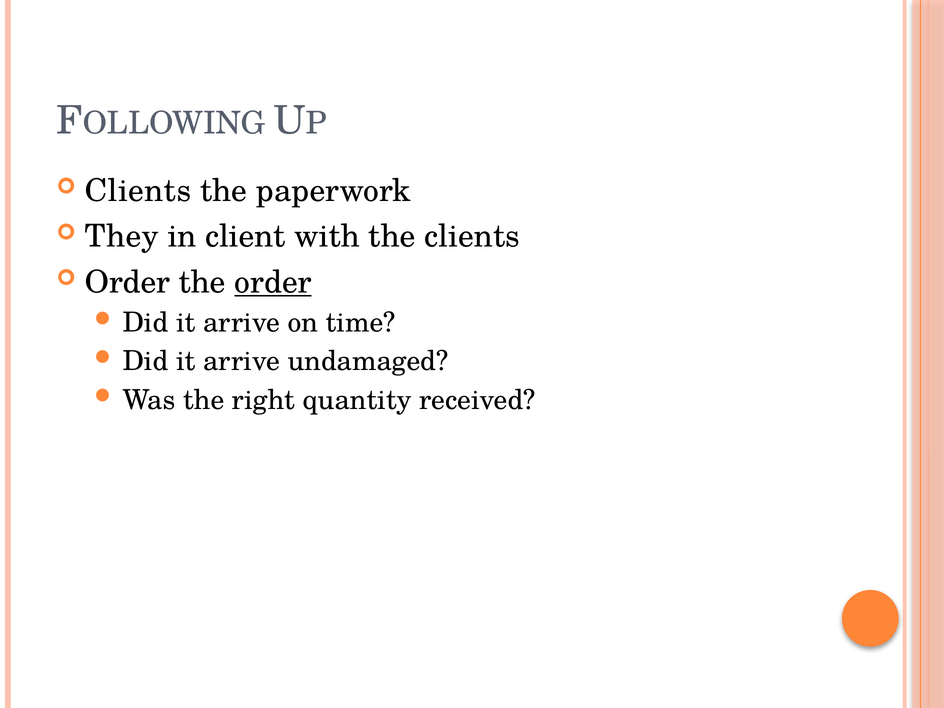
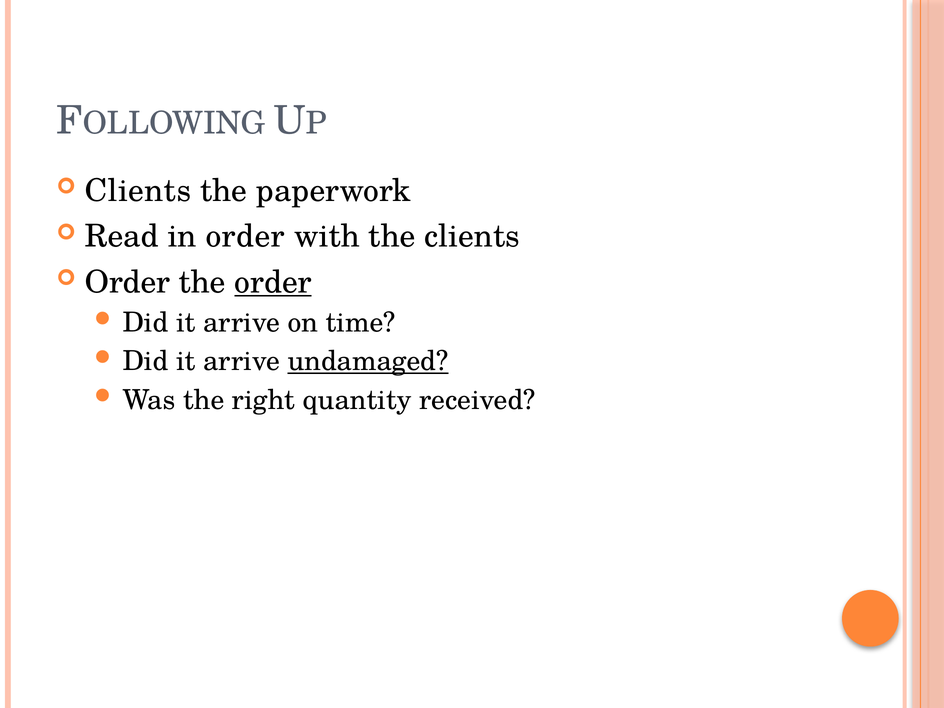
They: They -> Read (122, 237)
in client: client -> order (245, 237)
undamaged underline: none -> present (368, 361)
